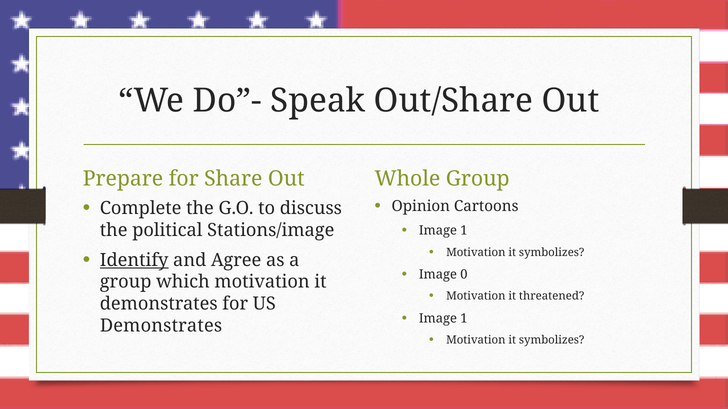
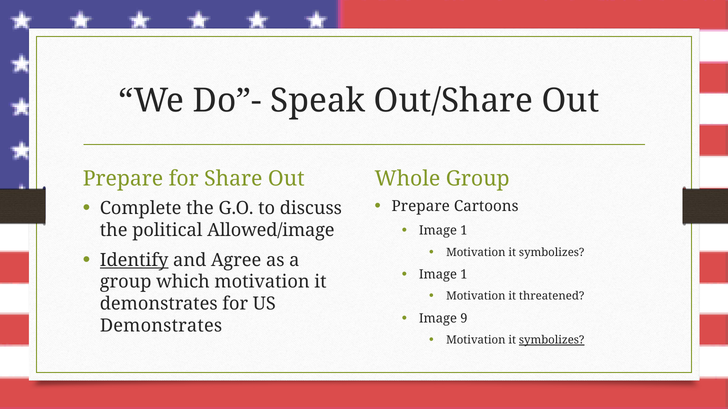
Opinion: Opinion -> Prepare (421, 207)
Stations/image: Stations/image -> Allowed/image (271, 230)
0: 0 -> 1 (464, 275)
1: 1 -> 9 (464, 319)
symbolizes underline: none -> present (552, 341)
